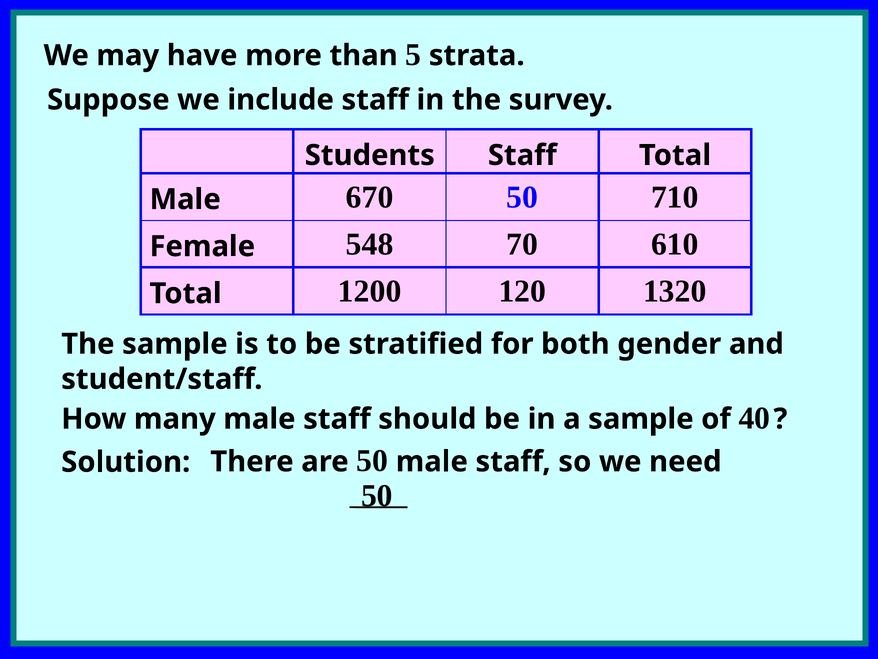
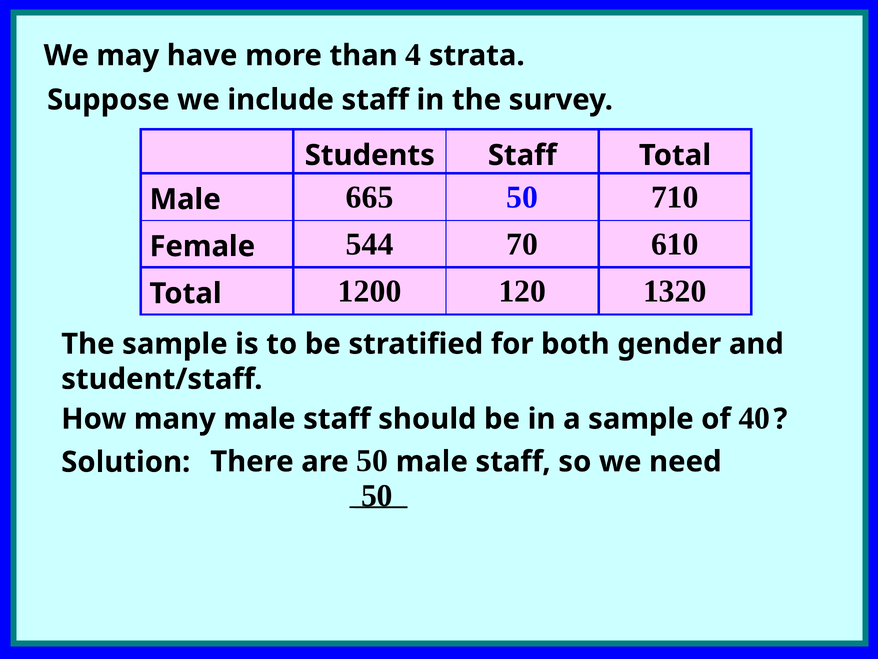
5: 5 -> 4 (413, 55)
670: 670 -> 665 (370, 197)
548: 548 -> 544 (370, 244)
